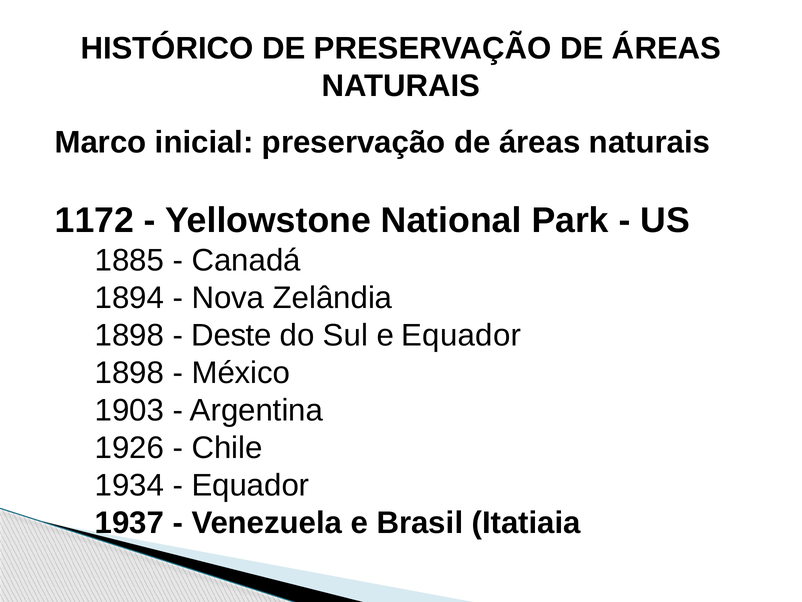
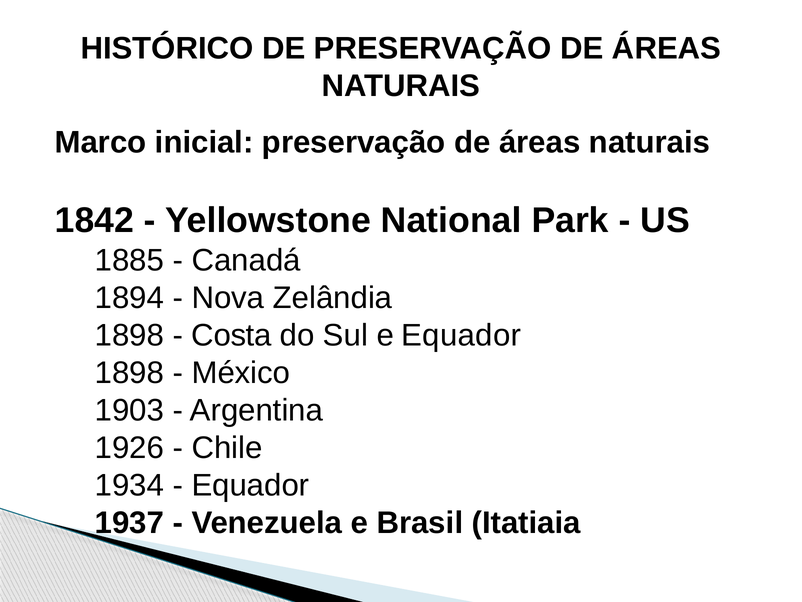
1172: 1172 -> 1842 (94, 220)
Deste: Deste -> Costa (232, 335)
